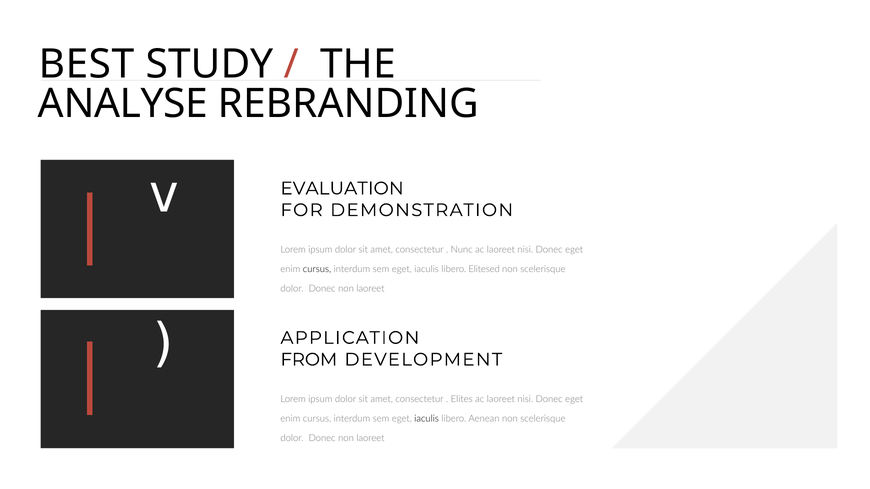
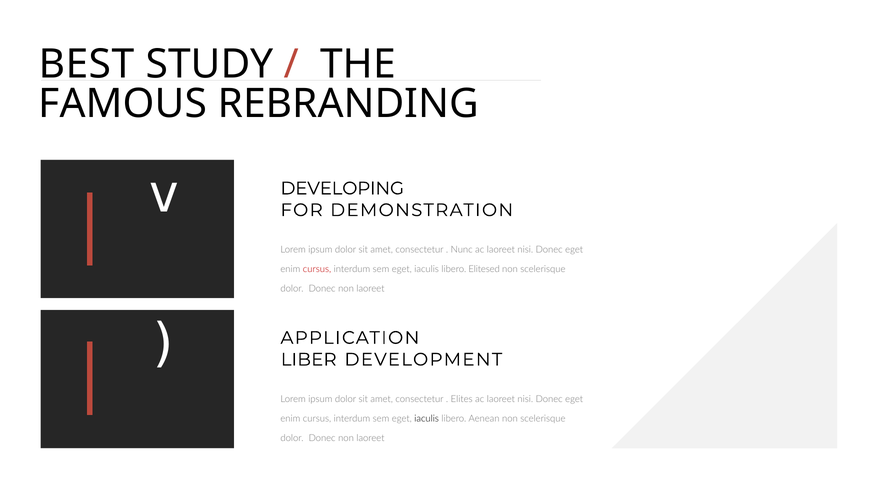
ANALYSE: ANALYSE -> FAMOUS (123, 104)
EVALUATION: EVALUATION -> DEVELOPING (342, 189)
cursus colour: black -> red (317, 270)
FROM: FROM -> LIBER (309, 360)
